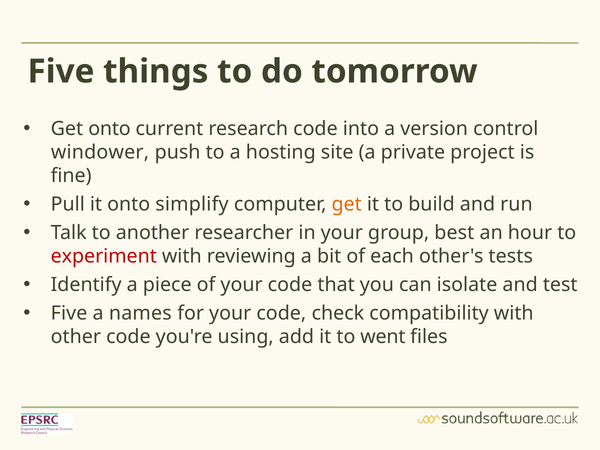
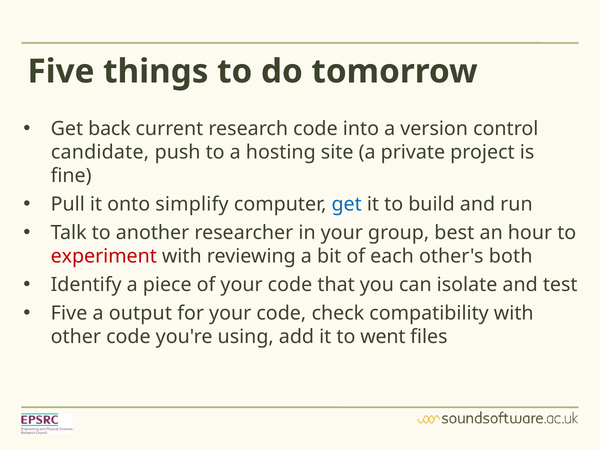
Get onto: onto -> back (109, 129)
windower: windower -> candidate (100, 152)
get colour: orange -> blue (347, 204)
tests: tests -> both (511, 256)
names: names -> output (140, 313)
